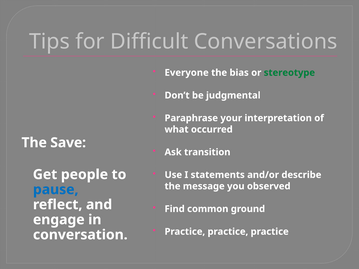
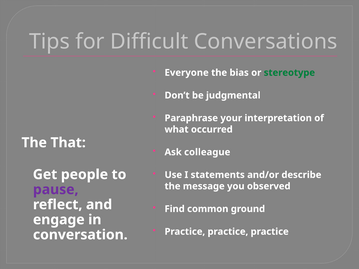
Save: Save -> That (68, 143)
transition: transition -> colleague (207, 152)
pause colour: blue -> purple (56, 190)
